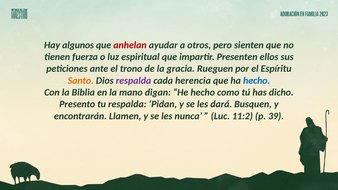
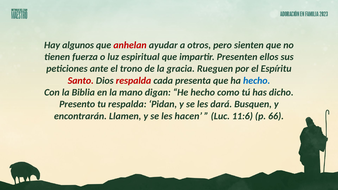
Santo colour: orange -> red (81, 81)
respalda colour: purple -> red (134, 81)
herencia: herencia -> presenta (193, 81)
nunca: nunca -> hacen (188, 116)
11:2: 11:2 -> 11:6 (242, 116)
39: 39 -> 66 (276, 116)
